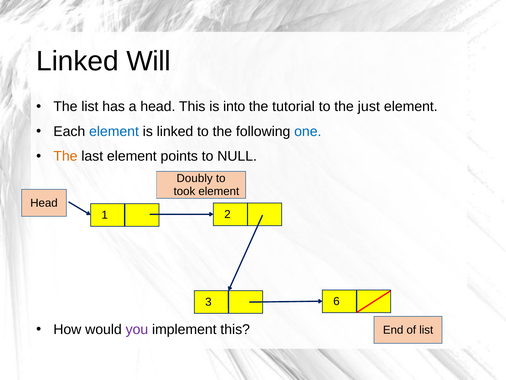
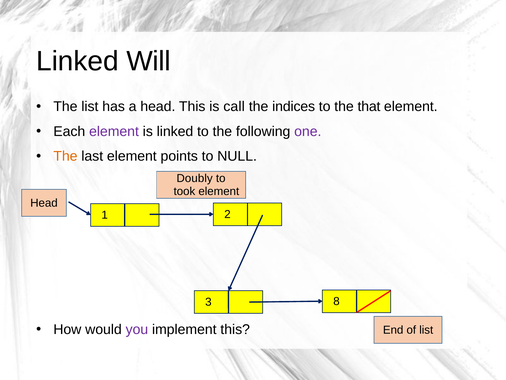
into: into -> call (234, 106)
tutorial: tutorial -> indices (294, 106)
just: just -> that (369, 106)
element colour: blue -> purple (114, 131)
one colour: blue -> purple (308, 131)
6: 6 -> 8 (336, 301)
